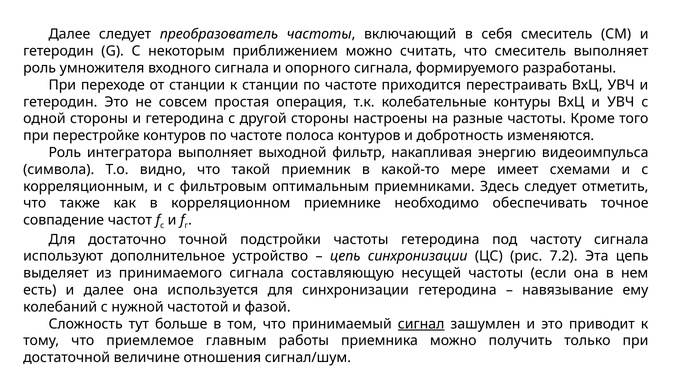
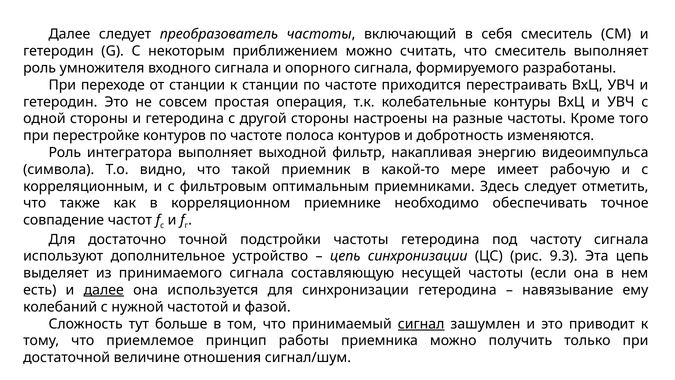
схемами: схемами -> рабочую (580, 169)
7.2: 7.2 -> 9.3 (564, 256)
далее underline: none -> present (104, 290)
главным: главным -> принцип (236, 340)
